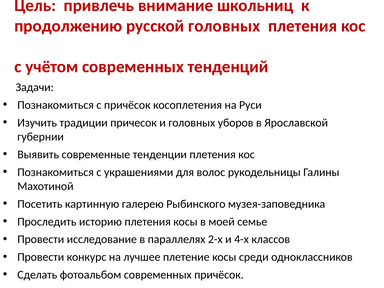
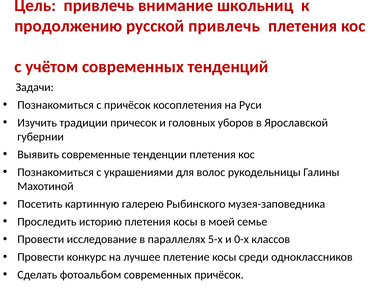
русской головных: головных -> привлечь (224, 26)
2-х: 2-х -> 5-х (215, 239)
4-х: 4-х -> 0-х (241, 239)
